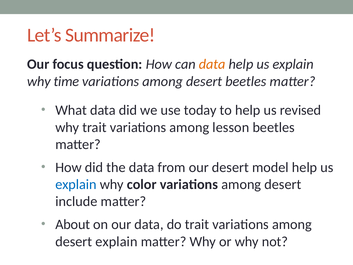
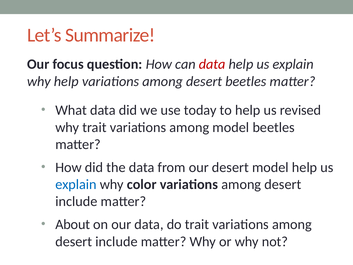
data colour: orange -> red (212, 64)
why time: time -> help (66, 81)
among lesson: lesson -> model (231, 127)
explain: explain -> include (116, 241)
